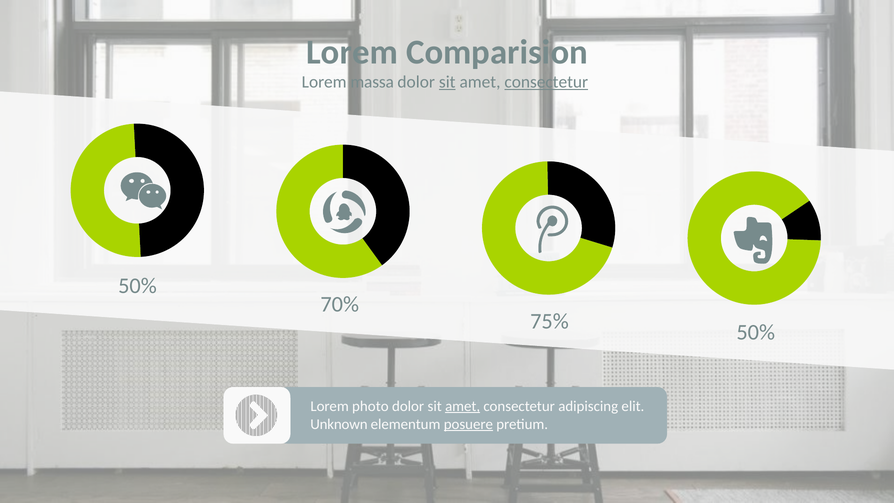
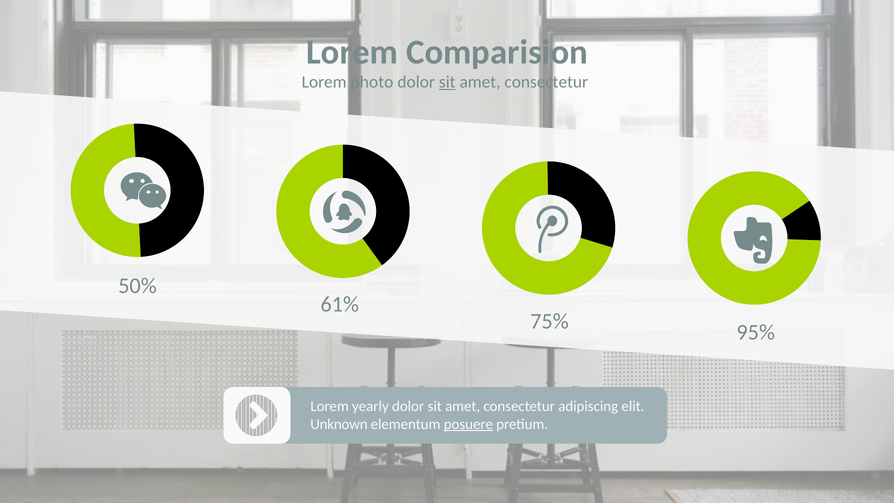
massa: massa -> photo (372, 82)
consectetur underline: present -> none (546, 82)
70%: 70% -> 61% (340, 305)
75% 50%: 50% -> 95% (756, 332)
photo: photo -> yearly (370, 406)
amet underline: present -> none (463, 406)
